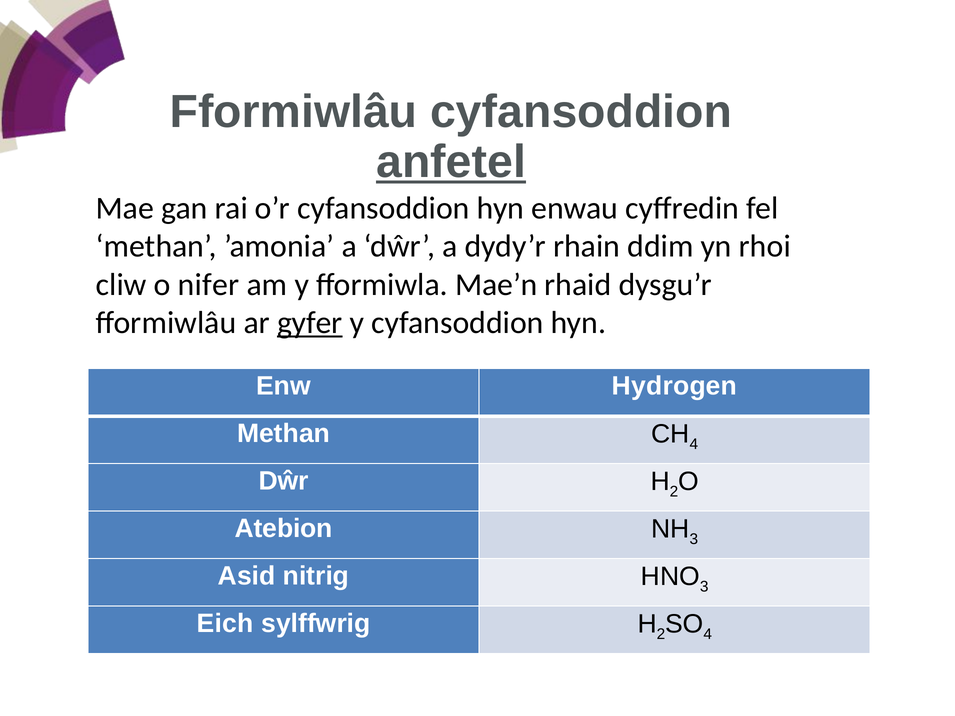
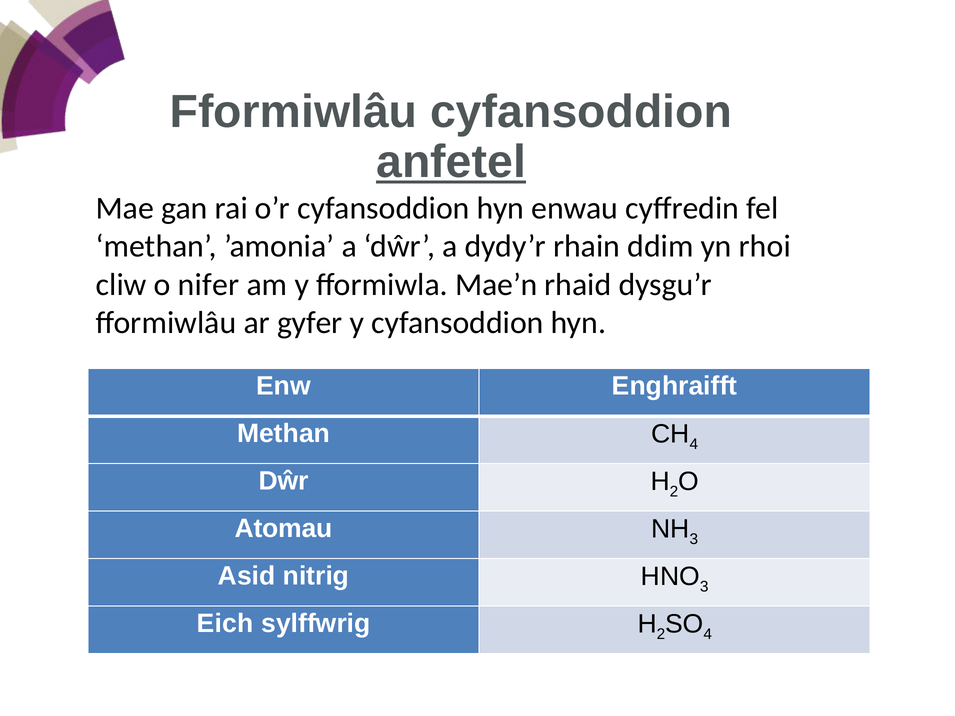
gyfer underline: present -> none (310, 323)
Hydrogen: Hydrogen -> Enghraifft (675, 386)
Atebion: Atebion -> Atomau (284, 529)
